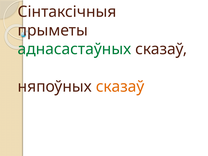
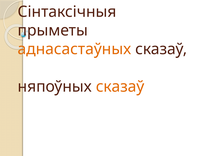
аднасастаўных colour: green -> orange (74, 49)
